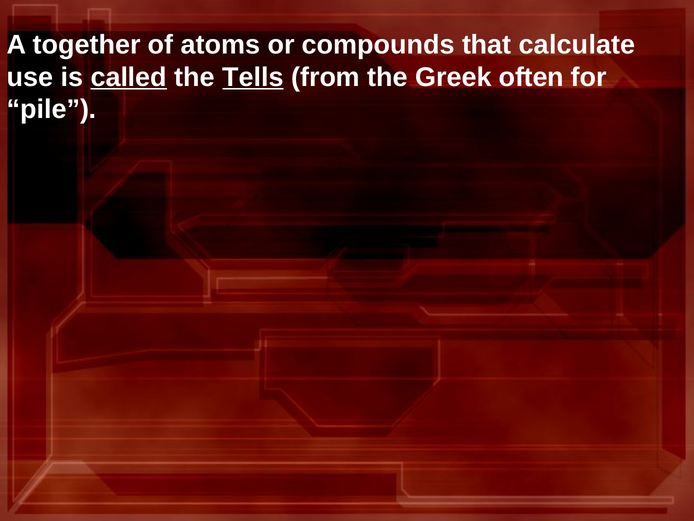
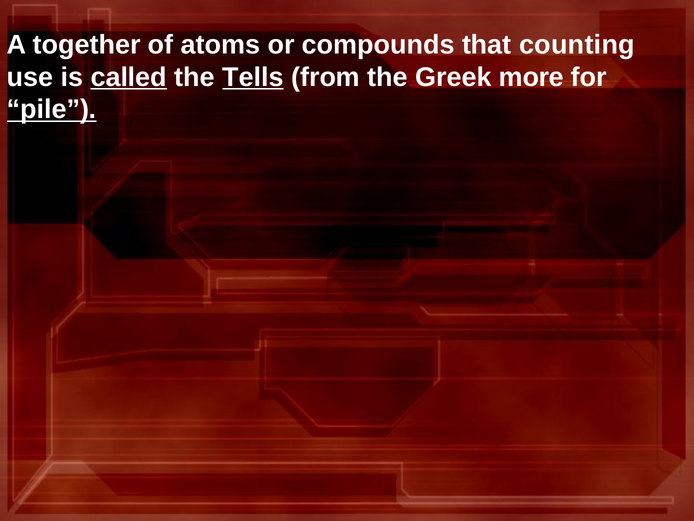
calculate: calculate -> counting (577, 45)
often: often -> more (531, 77)
pile underline: none -> present (52, 109)
